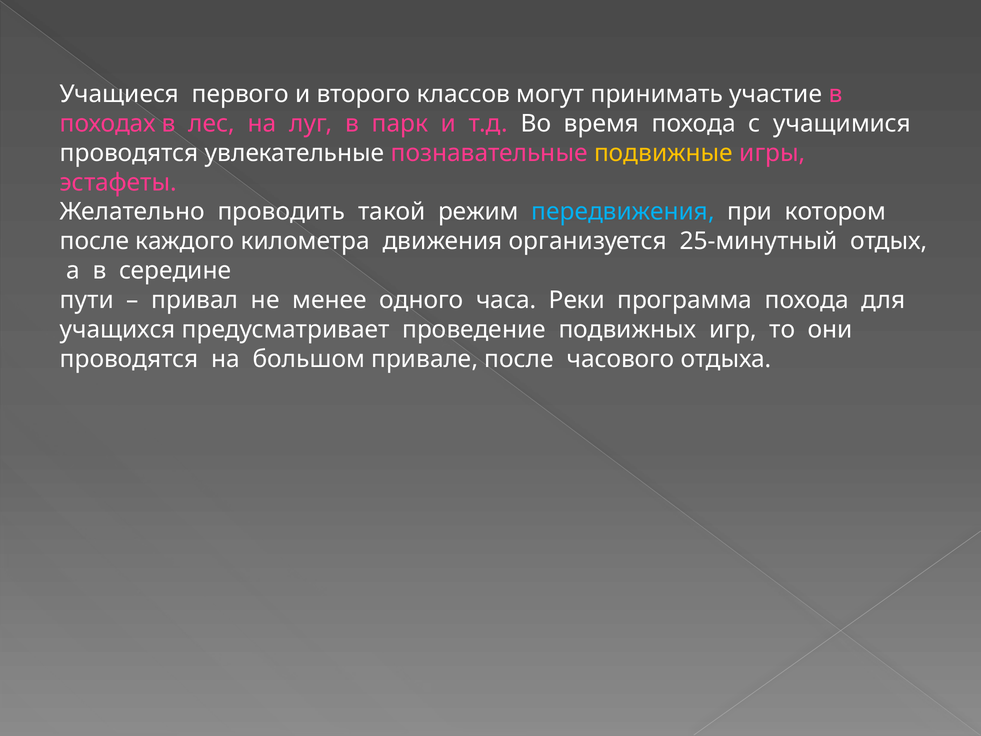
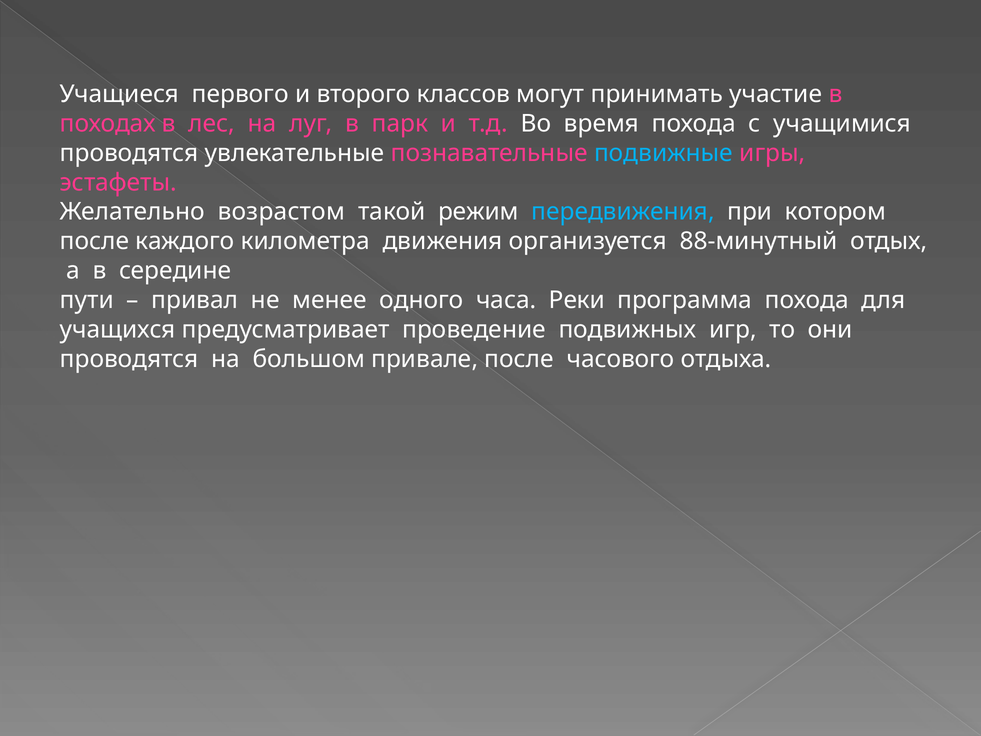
подвижные colour: yellow -> light blue (664, 153)
проводить: проводить -> возрастом (281, 212)
25-минутный: 25-минутный -> 88-минутный (759, 241)
